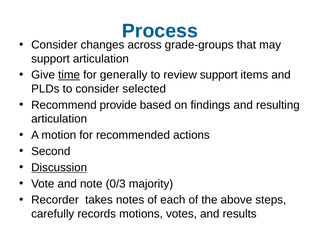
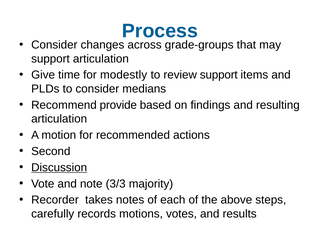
time underline: present -> none (69, 75)
generally: generally -> modestly (124, 75)
selected: selected -> medians (144, 89)
0/3: 0/3 -> 3/3 (116, 184)
